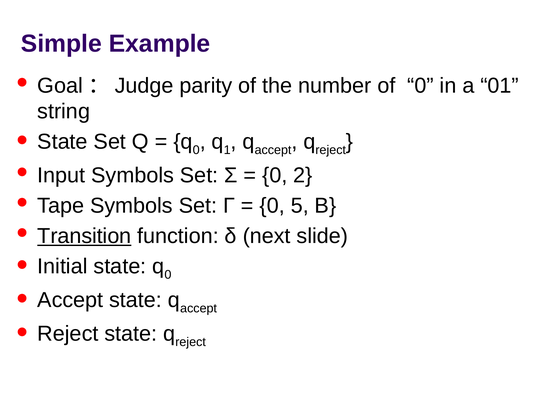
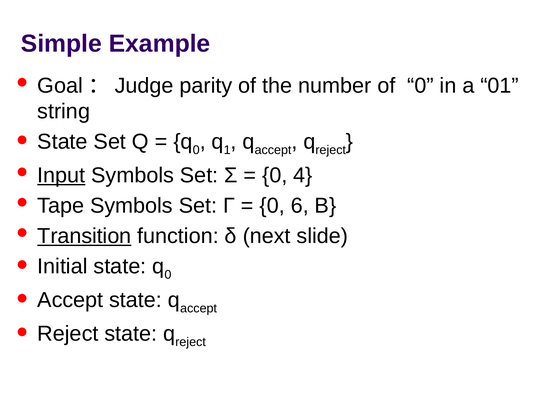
Input underline: none -> present (61, 176)
2: 2 -> 4 (303, 176)
5: 5 -> 6 (300, 206)
